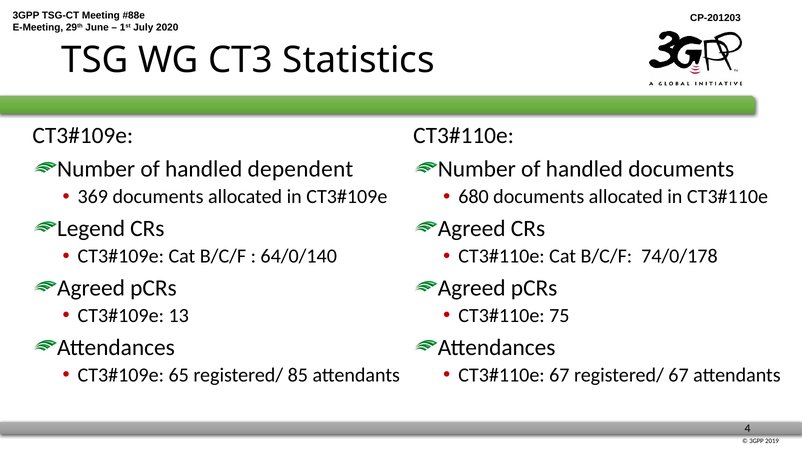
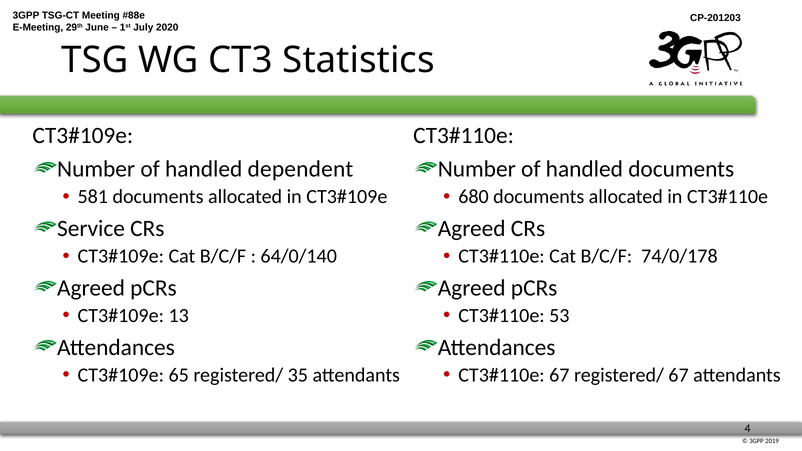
369: 369 -> 581 (93, 197)
Legend: Legend -> Service (91, 229)
75: 75 -> 53 (559, 316)
85: 85 -> 35 (298, 375)
